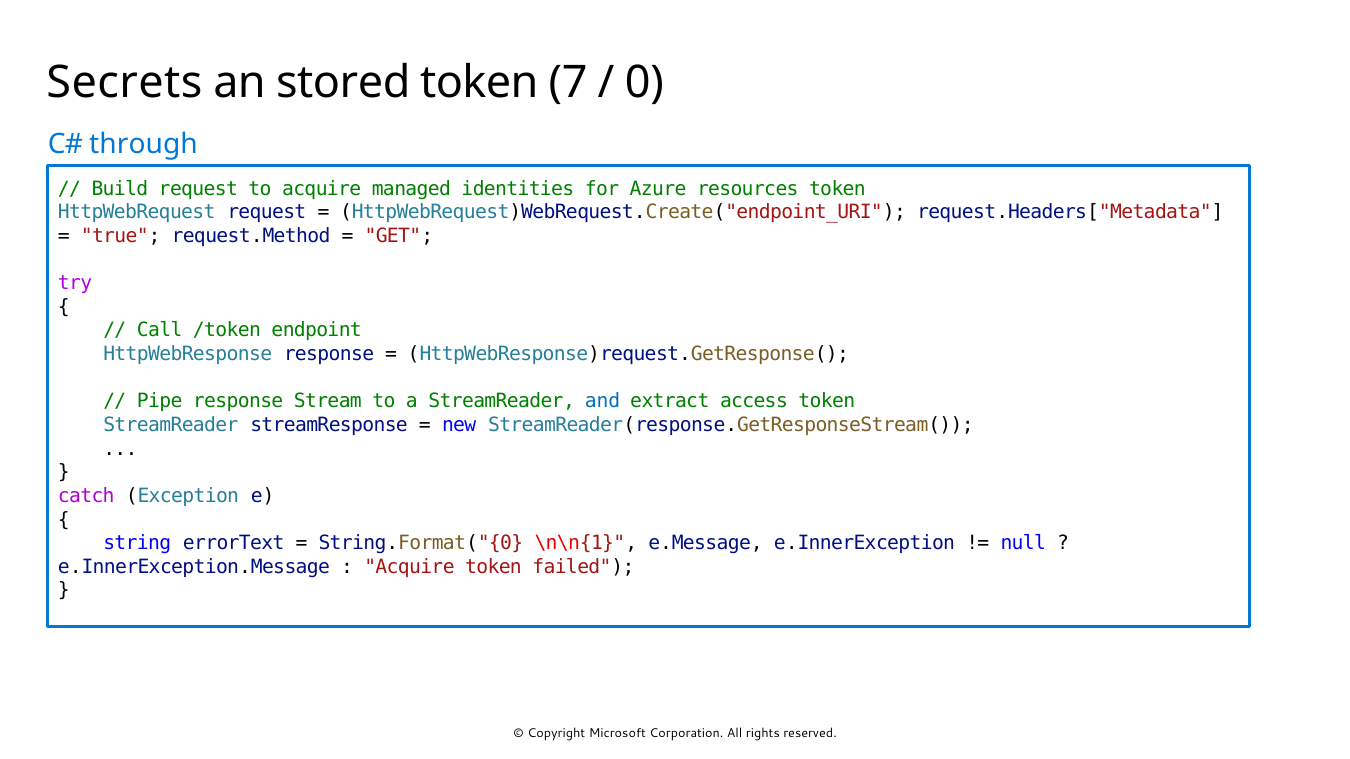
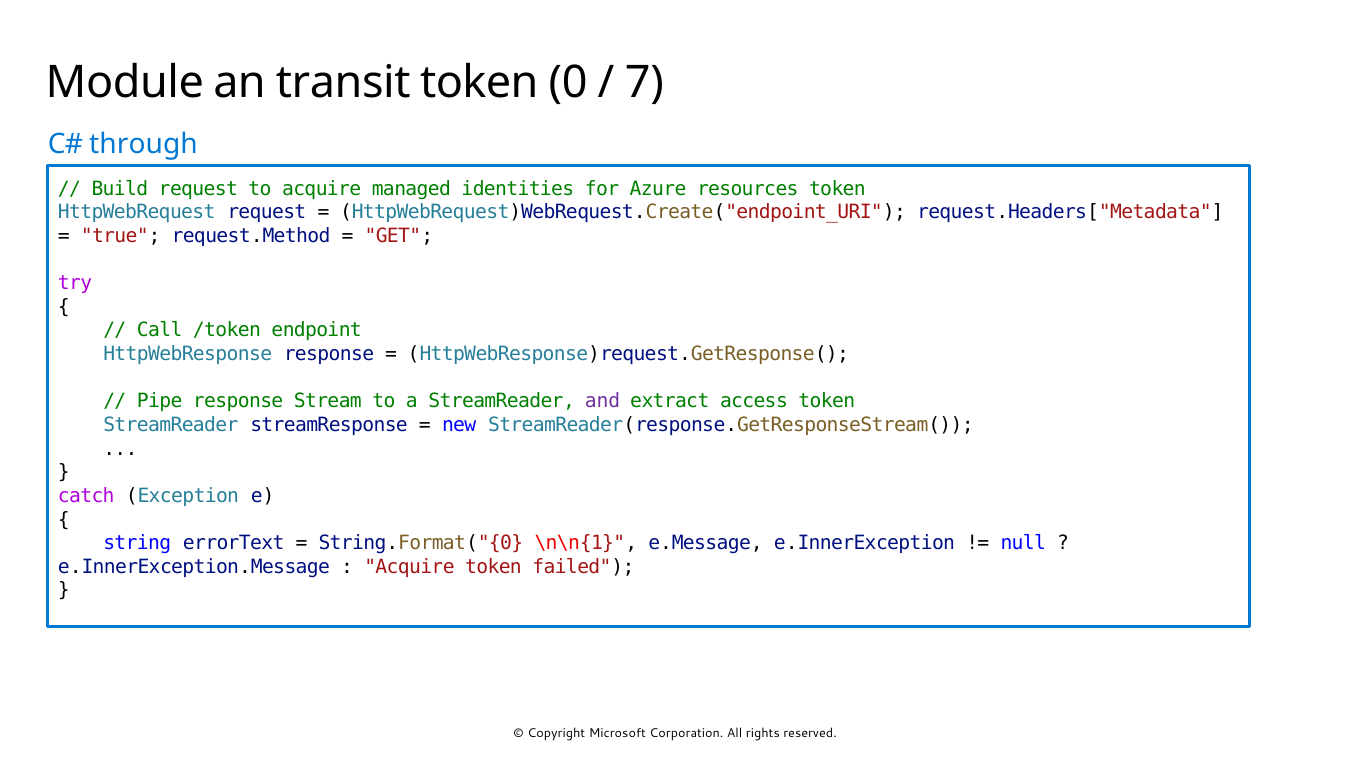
Secrets: Secrets -> Module (125, 83)
stored: stored -> transit (343, 83)
7: 7 -> 0 (568, 83)
0: 0 -> 7 (644, 83)
and colour: blue -> purple (603, 402)
